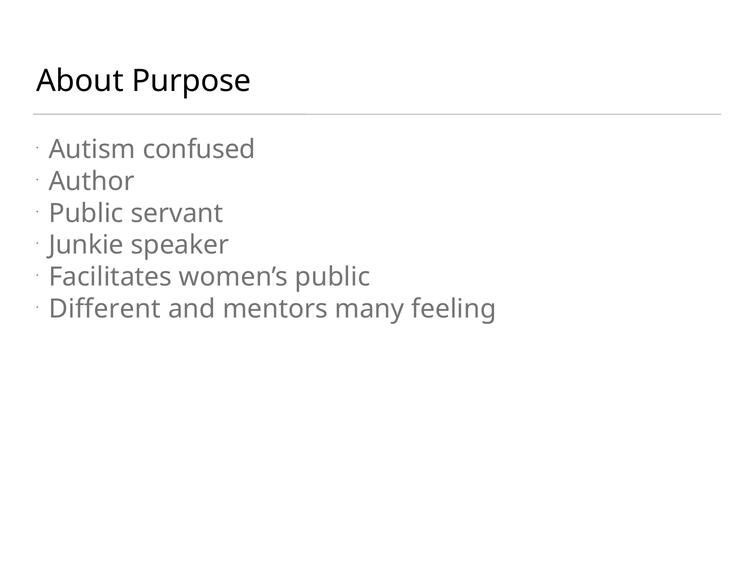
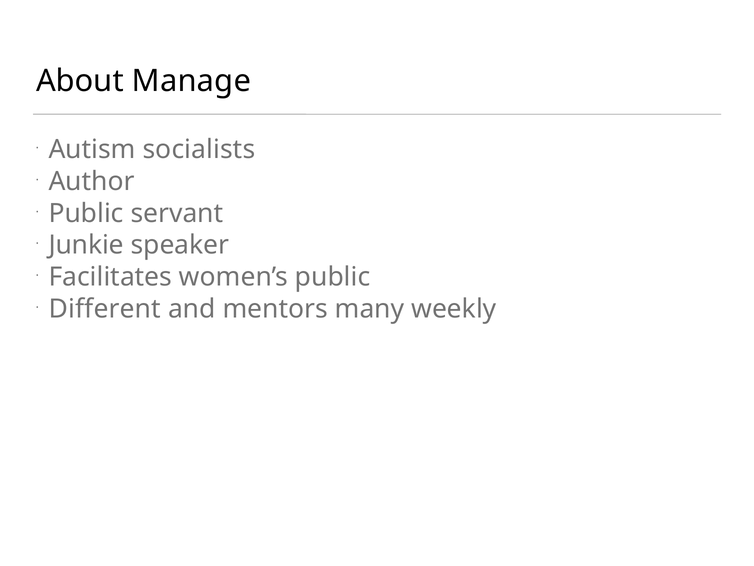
Purpose: Purpose -> Manage (191, 81)
confused: confused -> socialists (199, 150)
feeling: feeling -> weekly (454, 309)
